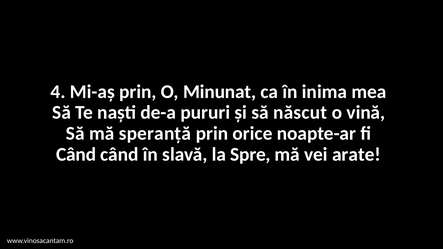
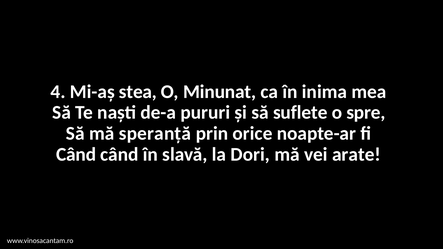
Mi-aș prin: prin -> stea (138, 92)
născut: născut -> suflete (300, 113)
vină: vină -> spre (366, 113)
Spre: Spre -> Dori (250, 154)
